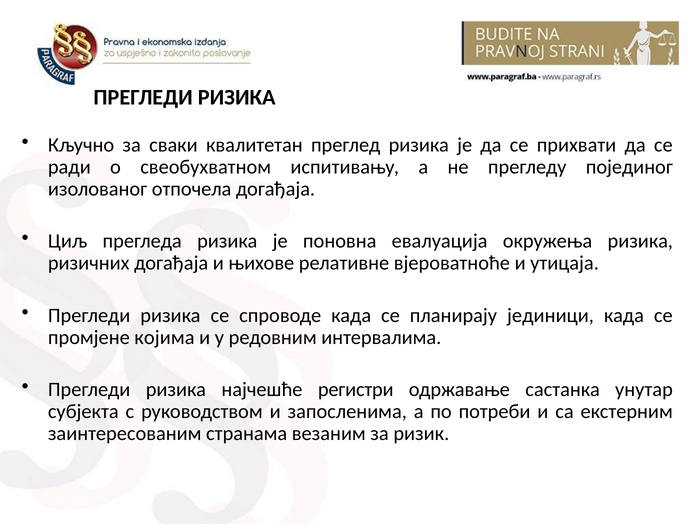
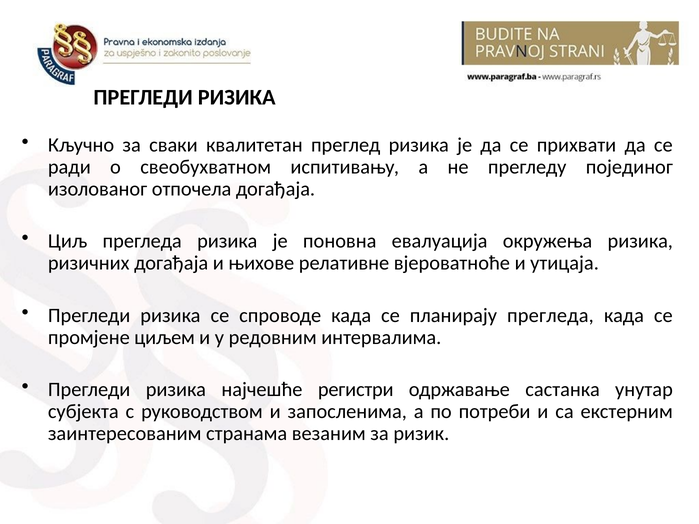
планирају јединици: јединици -> прегледа (550, 315)
којима: којима -> циљем (165, 338)
